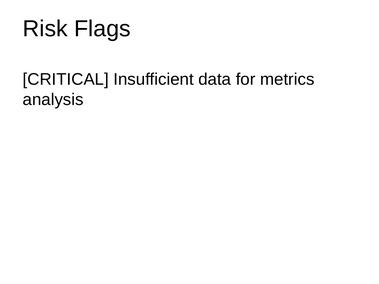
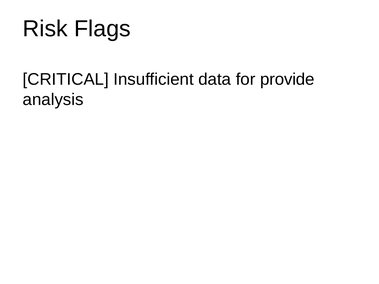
metrics: metrics -> provide (287, 79)
